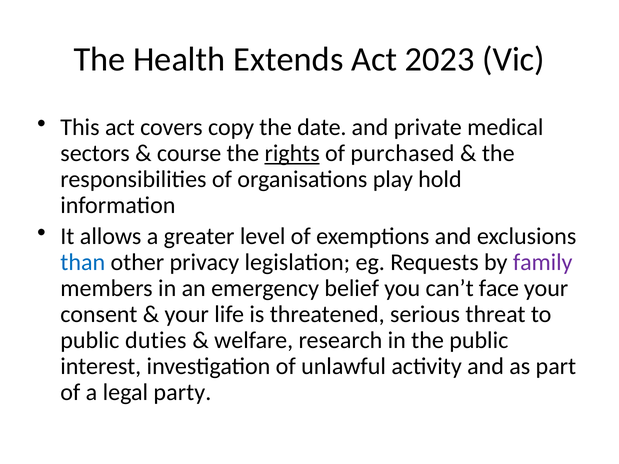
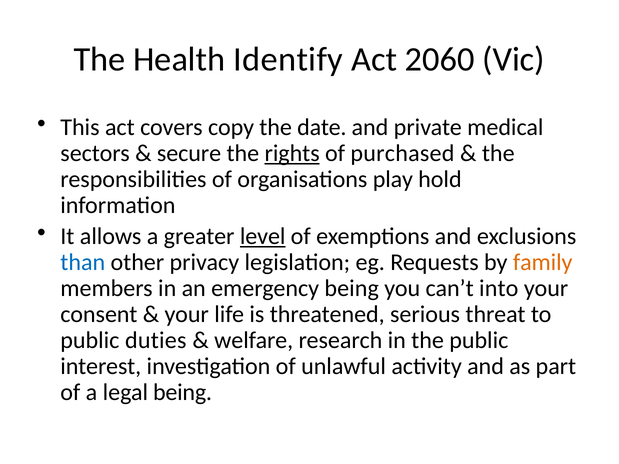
Extends: Extends -> Identify (288, 60)
2023: 2023 -> 2060 (440, 60)
course: course -> secure (189, 154)
level underline: none -> present (263, 237)
family colour: purple -> orange (543, 263)
emergency belief: belief -> being (352, 289)
face: face -> into (499, 289)
legal party: party -> being (183, 393)
